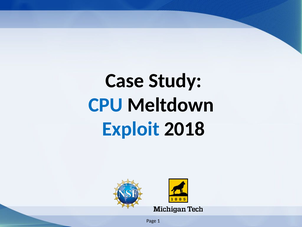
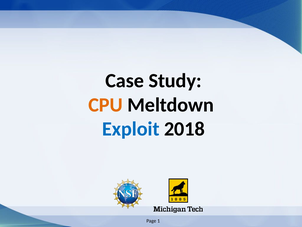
CPU colour: blue -> orange (106, 105)
